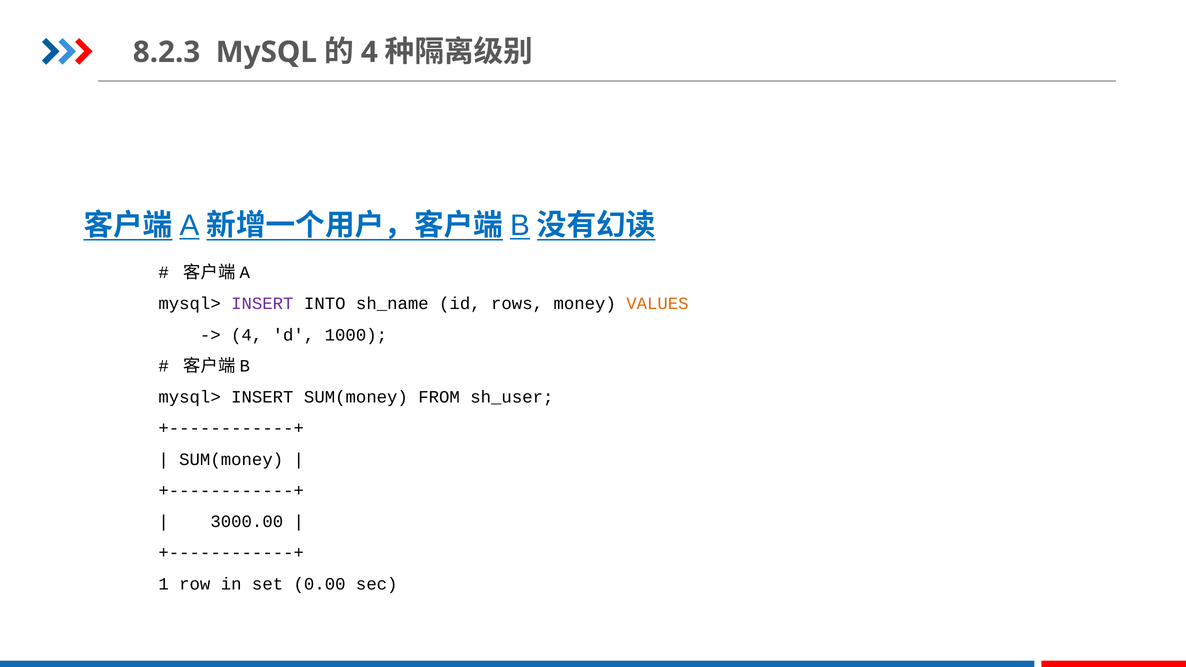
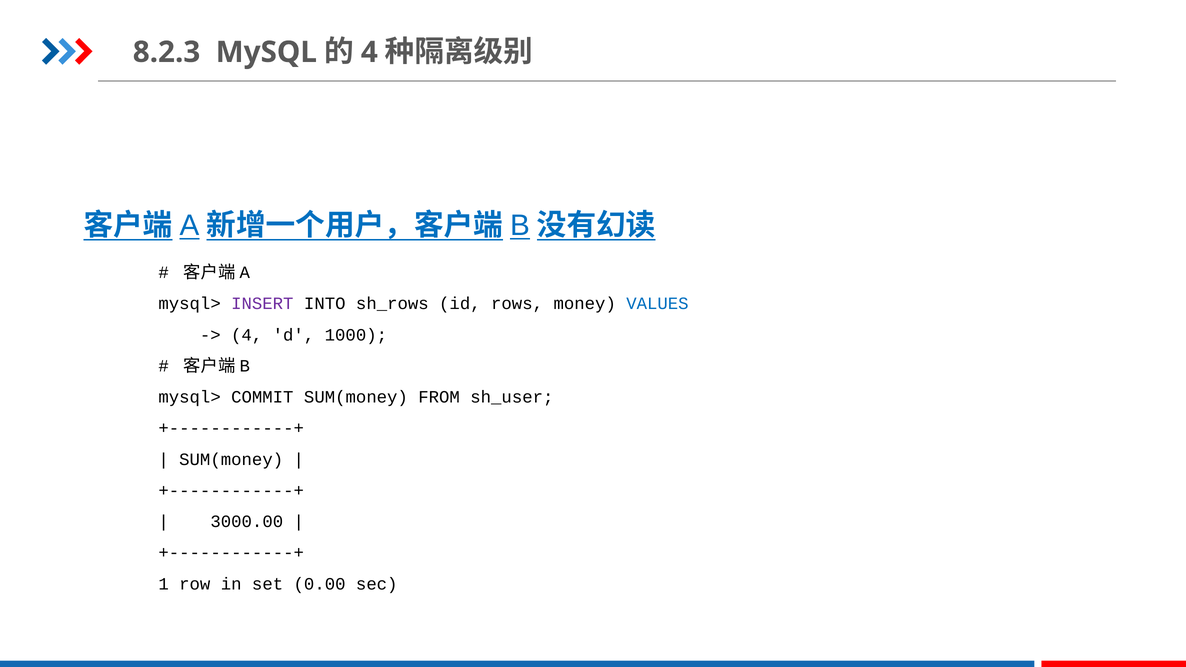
sh_name: sh_name -> sh_rows (392, 304)
VALUES colour: orange -> blue (657, 304)
INSERT: INSERT -> COMMIT (262, 397)
